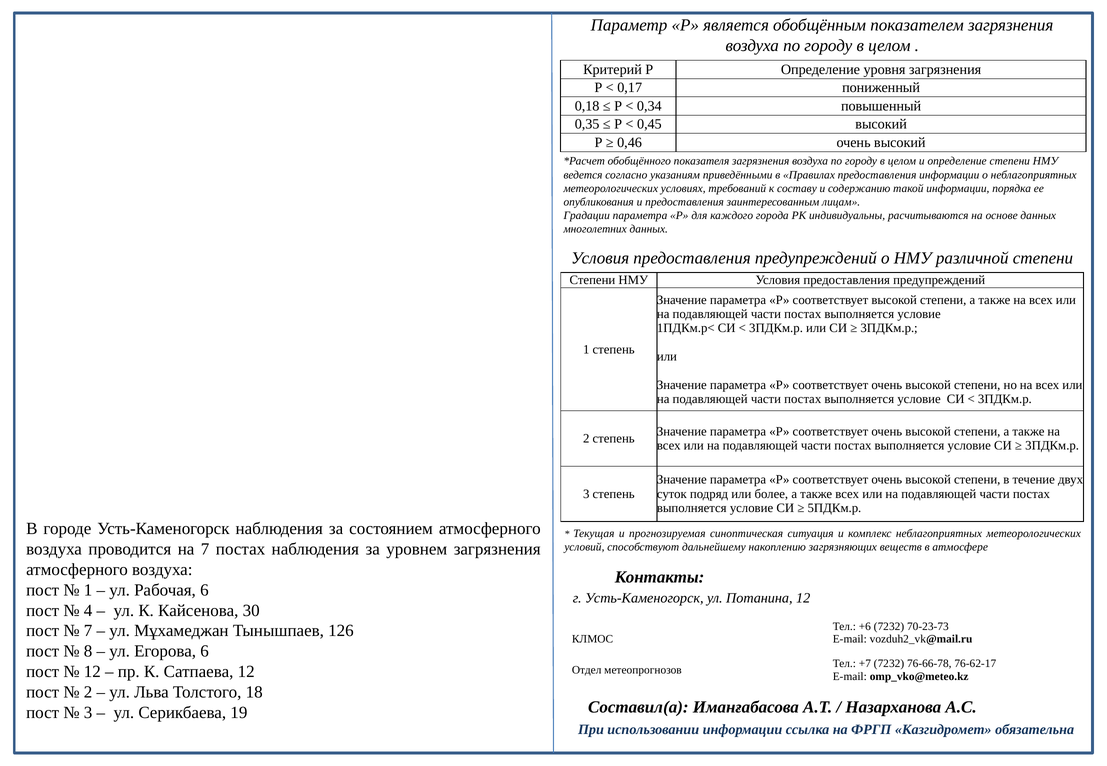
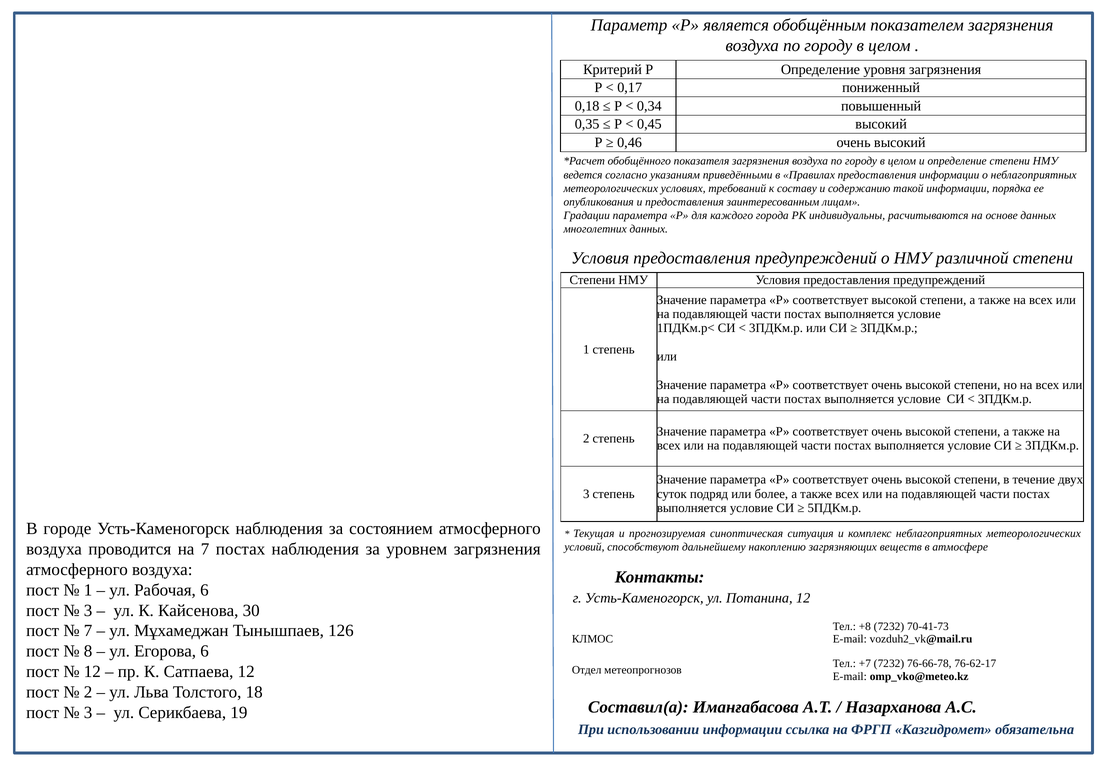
4: 4 -> 3 (88, 611)
+6: +6 -> +8 (865, 627)
70-23-73: 70-23-73 -> 70-41-73 (928, 627)
